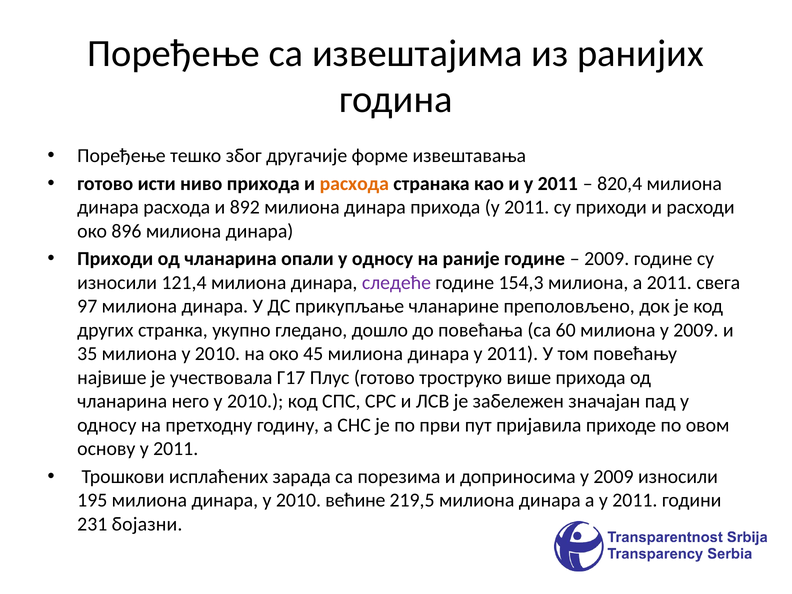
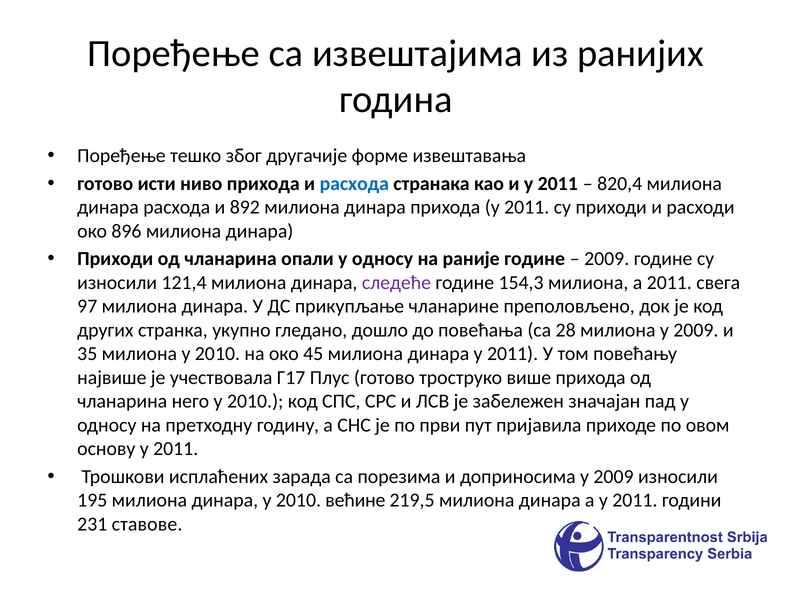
расхода colour: orange -> blue (354, 184)
60: 60 -> 28 (566, 330)
бојазни: бојазни -> ставове (147, 524)
